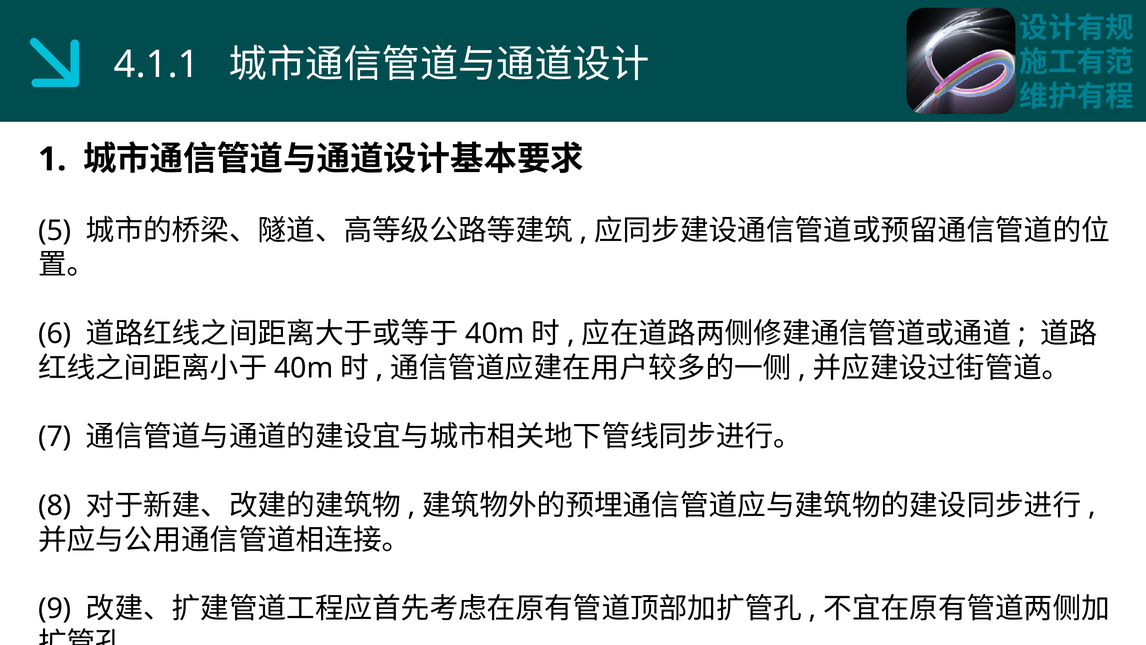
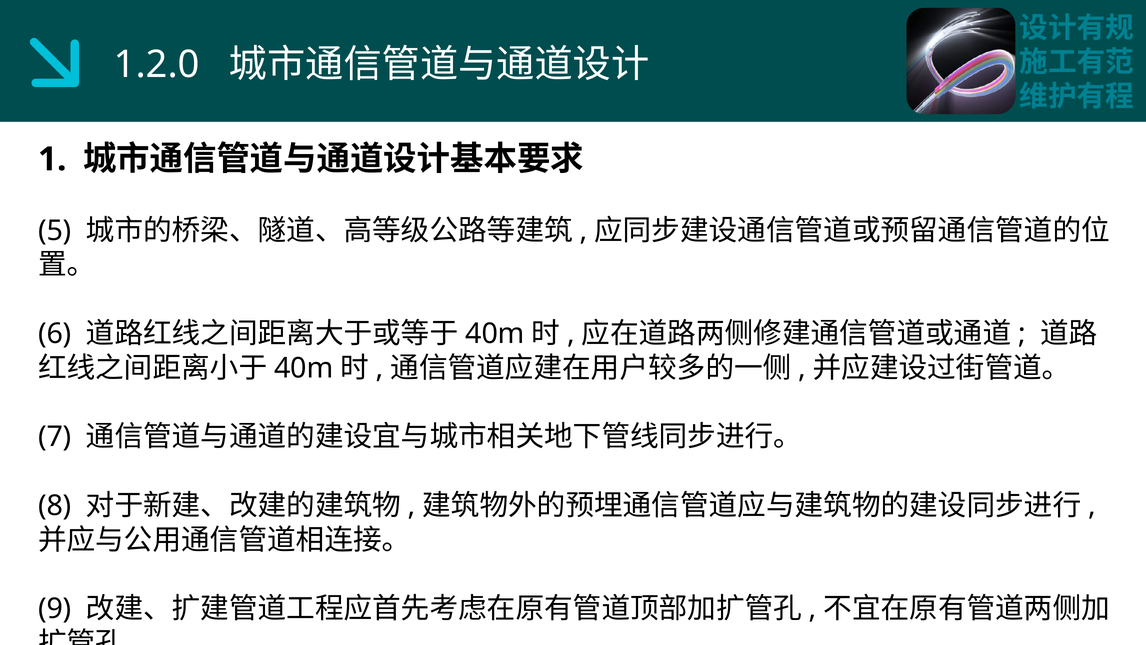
4.1.1: 4.1.1 -> 1.2.0 (157, 65)
